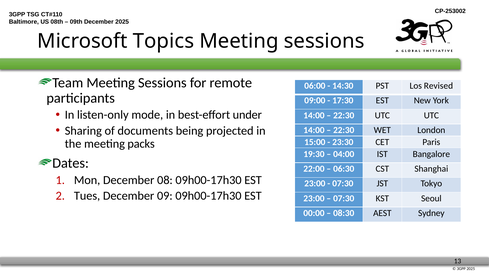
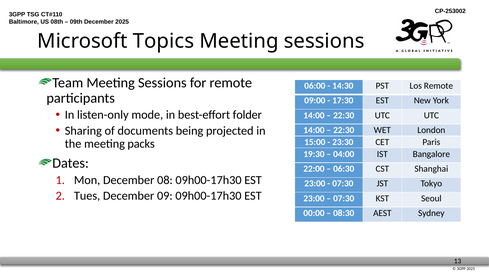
Los Revised: Revised -> Remote (438, 86)
under: under -> folder (247, 115)
